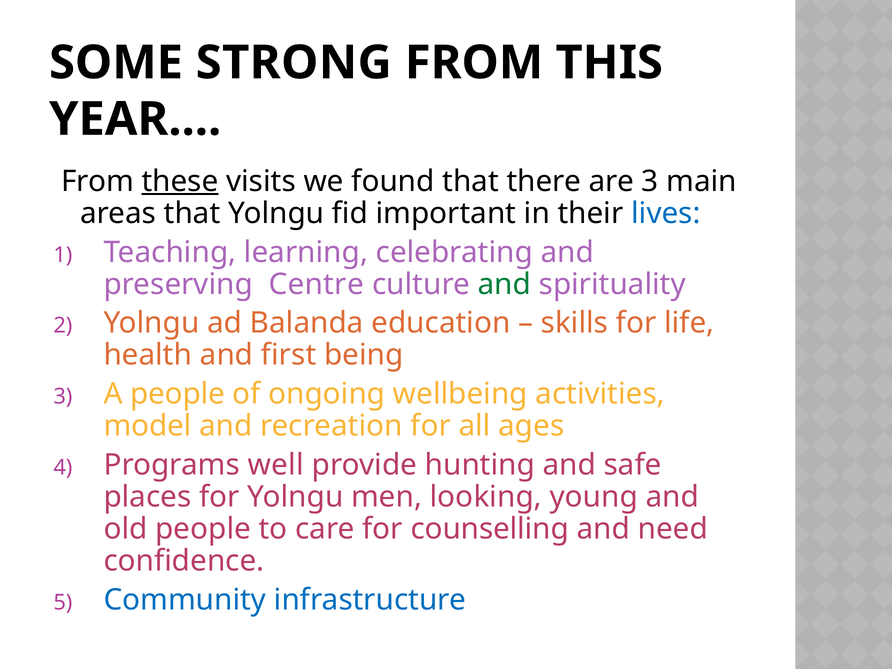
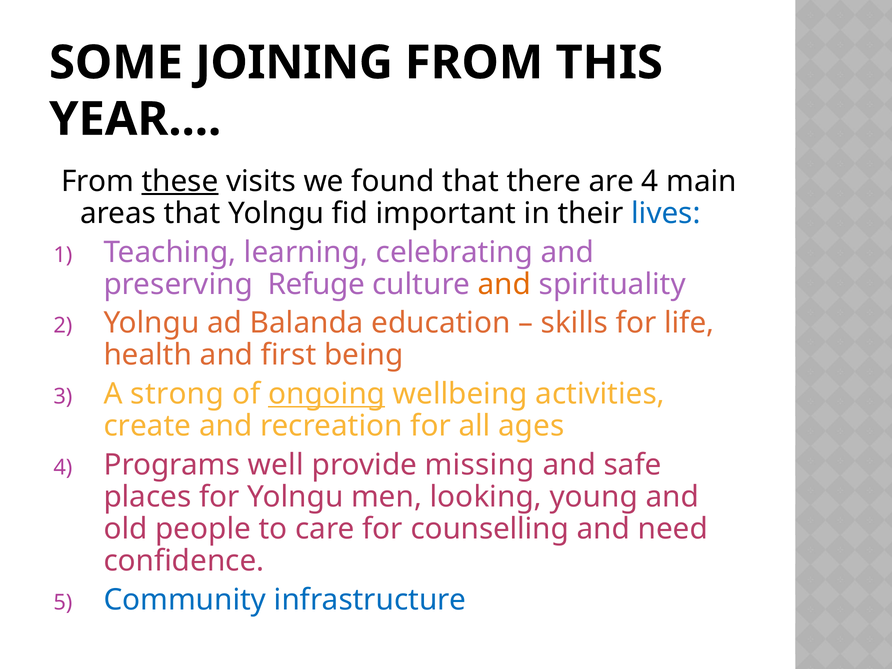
STRONG: STRONG -> JOINING (294, 63)
are 3: 3 -> 4 (650, 181)
Centre: Centre -> Refuge (317, 284)
and colour: green -> orange (504, 284)
A people: people -> strong (177, 394)
ongoing underline: none -> present (327, 394)
model: model -> create (147, 426)
hunting: hunting -> missing (480, 465)
